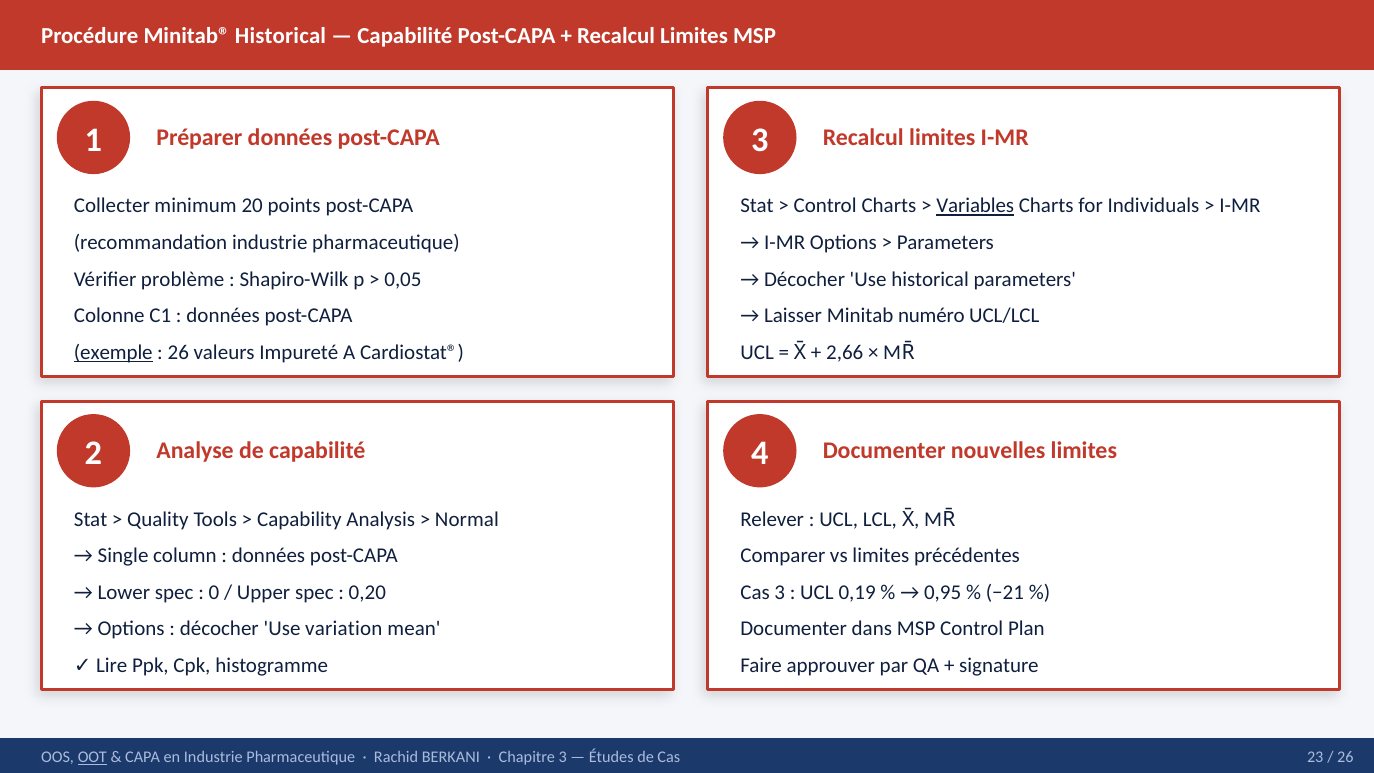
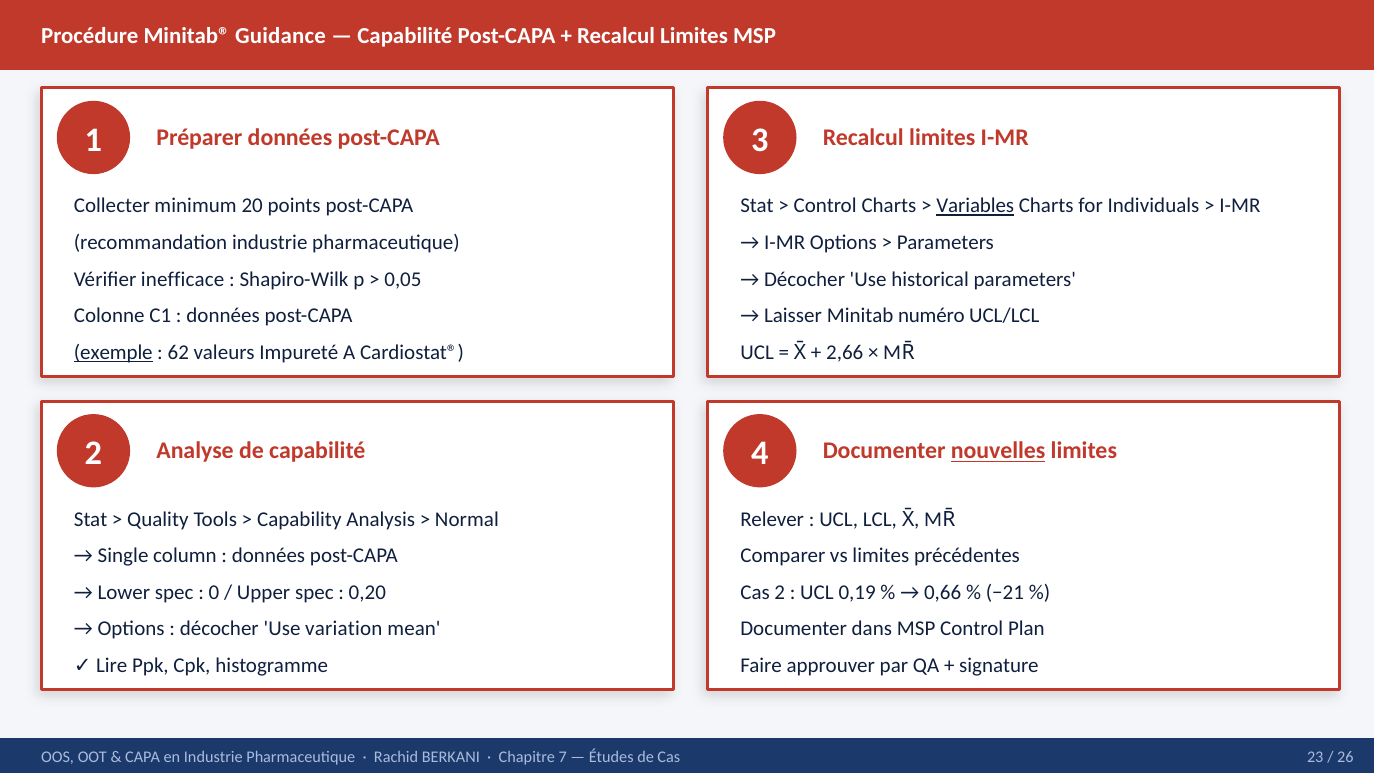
Minitab® Historical: Historical -> Guidance (280, 36)
problème: problème -> inefficace (183, 279)
26: 26 -> 62 (178, 352)
nouvelles underline: none -> present (998, 451)
Cas 3: 3 -> 2 (780, 592)
0,95: 0,95 -> 0,66 (943, 592)
OOT underline: present -> none (92, 757)
Chapitre 3: 3 -> 7 (563, 757)
